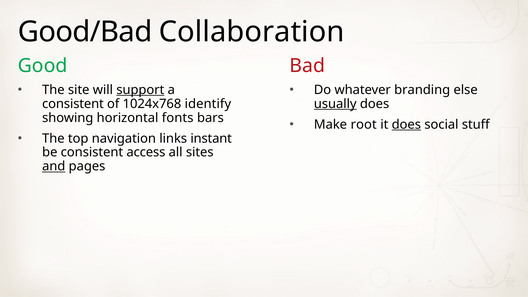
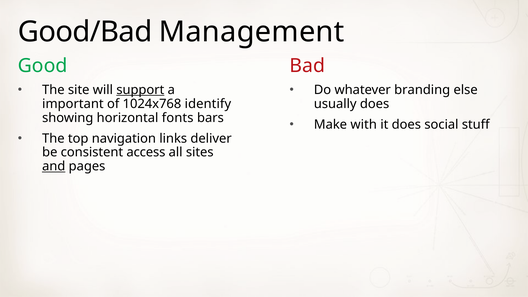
Collaboration: Collaboration -> Management (252, 32)
consistent: consistent -> important (73, 104)
usually underline: present -> none (335, 104)
root: root -> with (364, 124)
does underline: present -> none (406, 124)
instant: instant -> deliver (211, 138)
